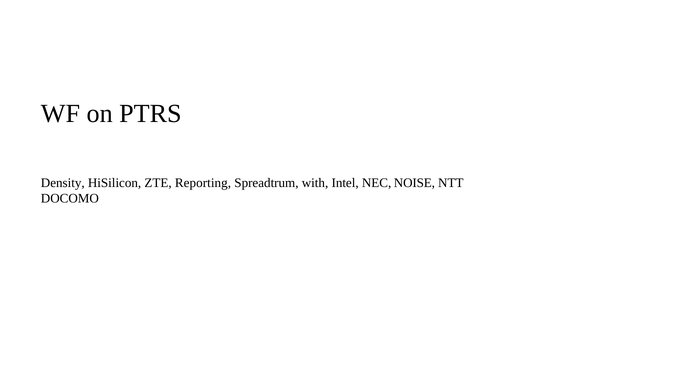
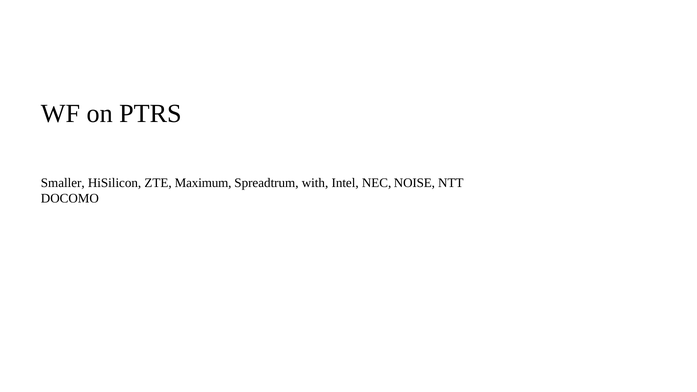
Density: Density -> Smaller (63, 183)
Reporting: Reporting -> Maximum (203, 183)
